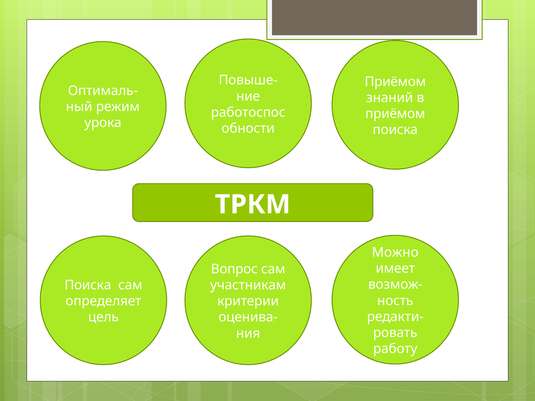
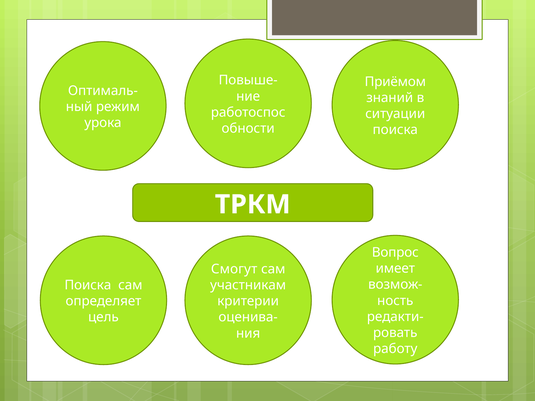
приёмом: приёмом -> ситуации (395, 114)
Можно: Можно -> Вопрос (395, 253)
Вопрос: Вопрос -> Смогут (234, 269)
